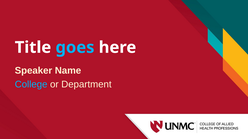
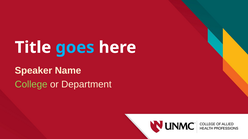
College colour: light blue -> light green (31, 85)
